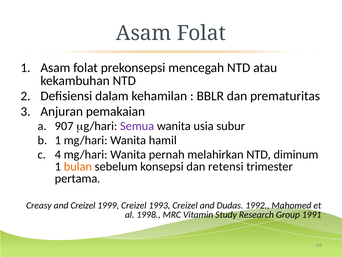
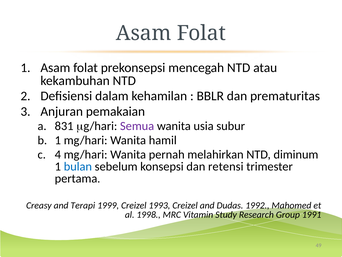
907: 907 -> 831 (64, 126)
bulan colour: orange -> blue (78, 166)
and Creizel: Creizel -> Terapi (83, 205)
